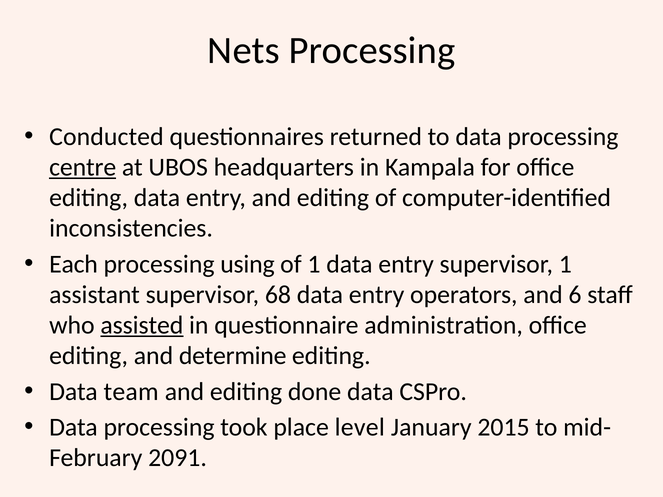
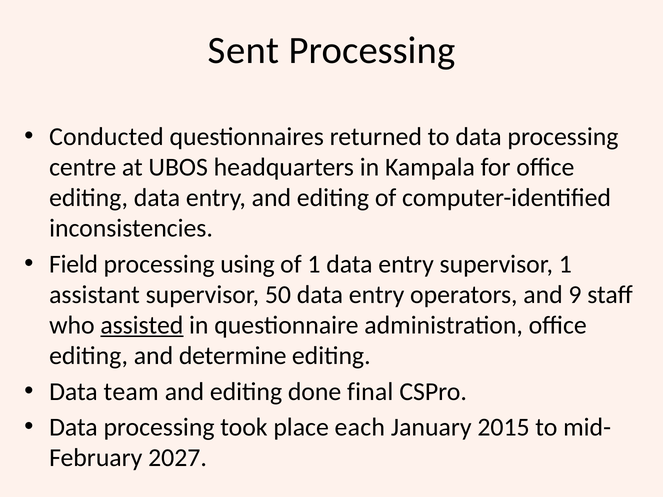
Nets: Nets -> Sent (244, 51)
centre underline: present -> none (83, 167)
Each: Each -> Field (74, 264)
68: 68 -> 50 (278, 295)
6: 6 -> 9 (575, 295)
done data: data -> final (370, 392)
level: level -> each (360, 427)
2091: 2091 -> 2027 (178, 458)
